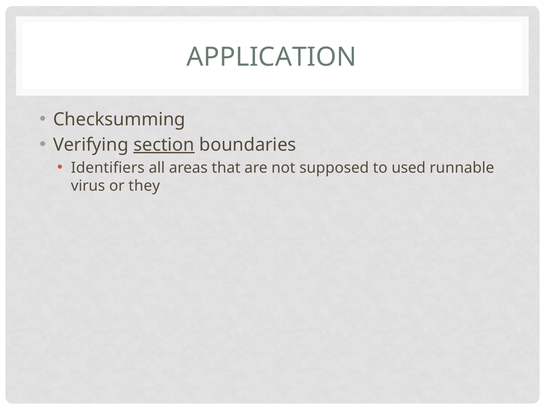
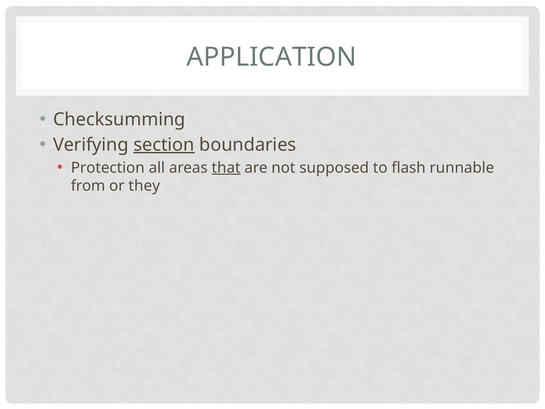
Identifiers: Identifiers -> Protection (108, 168)
that underline: none -> present (226, 168)
used: used -> flash (409, 168)
virus: virus -> from (88, 186)
